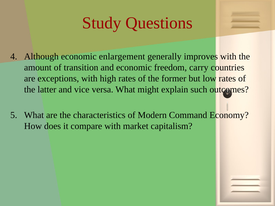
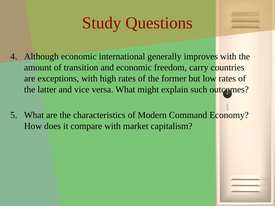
enlargement: enlargement -> international (122, 56)
